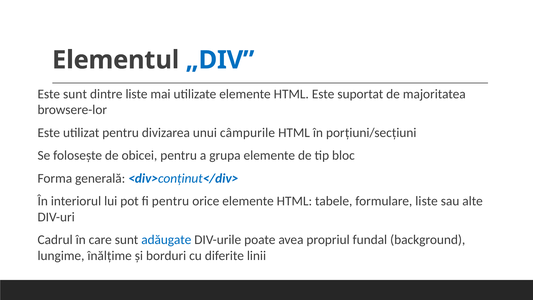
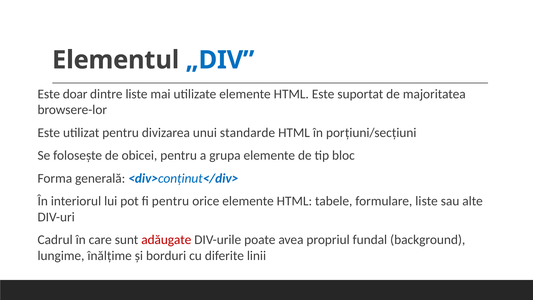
Este sunt: sunt -> doar (75, 94)
câmpurile: câmpurile -> standarde (248, 133)
adăugate colour: blue -> red (166, 240)
